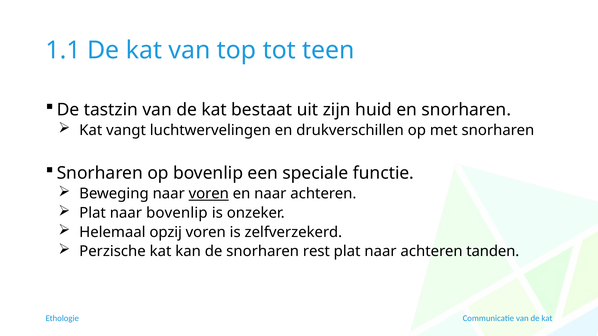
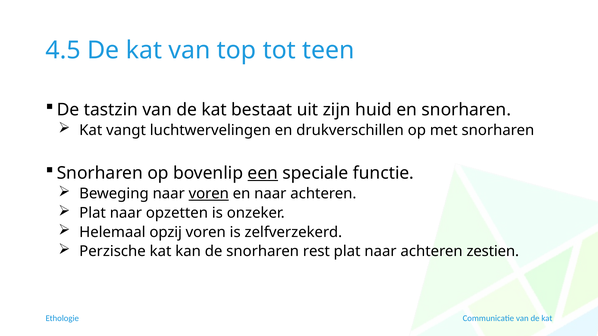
1.1: 1.1 -> 4.5 (63, 50)
een underline: none -> present (263, 173)
naar bovenlip: bovenlip -> opzetten (177, 213)
tanden: tanden -> zestien (493, 252)
